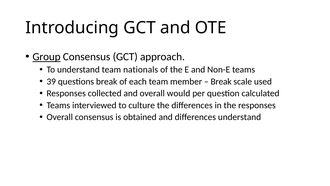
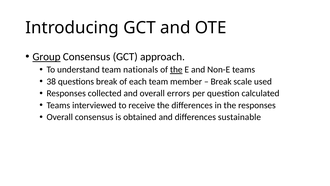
the underline: none -> present (176, 70)
39: 39 -> 38 (51, 81)
would: would -> errors (179, 93)
culture: culture -> receive (142, 105)
differences understand: understand -> sustainable (239, 117)
